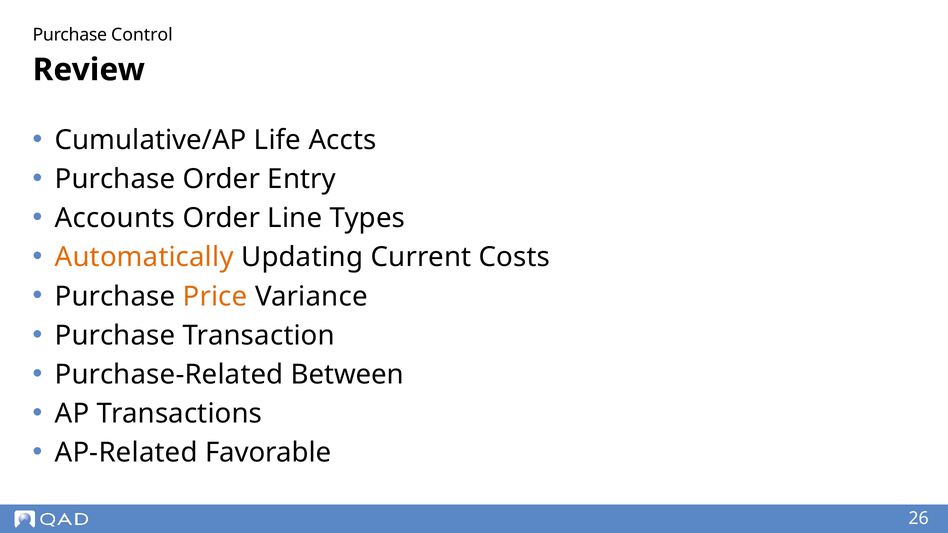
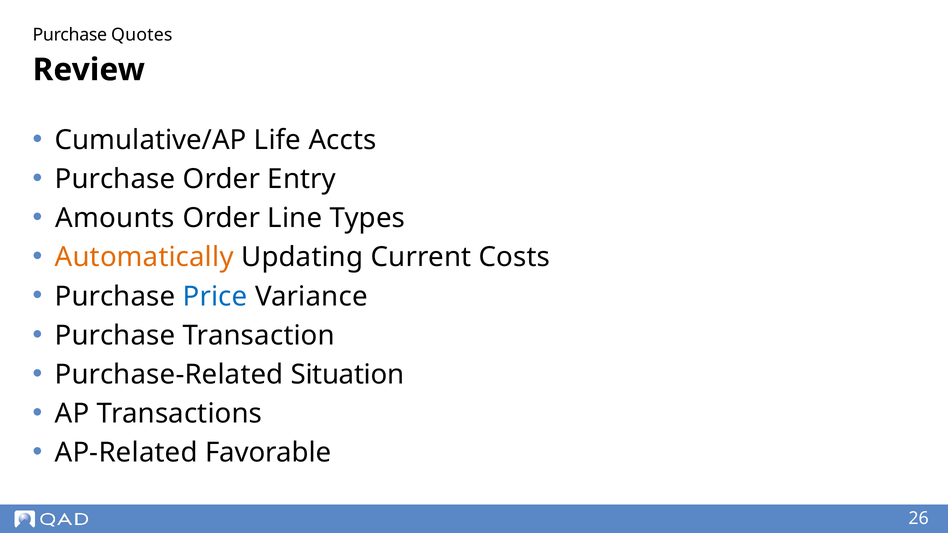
Control: Control -> Quotes (142, 35)
Accounts: Accounts -> Amounts (115, 218)
Price colour: orange -> blue (215, 297)
Between: Between -> Situation (347, 375)
